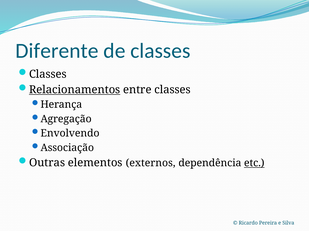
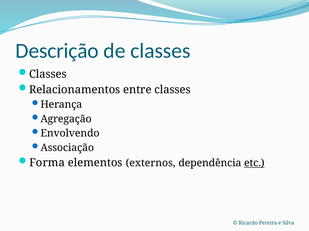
Diferente: Diferente -> Descrição (57, 51)
Relacionamentos underline: present -> none (75, 90)
Outras: Outras -> Forma (47, 163)
